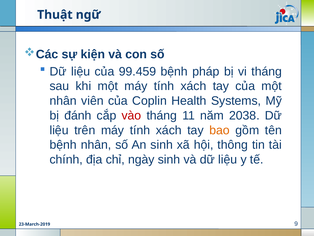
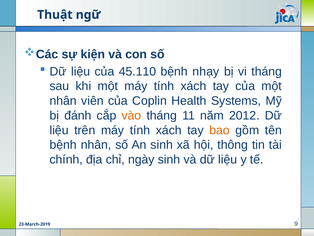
99.459: 99.459 -> 45.110 (137, 71)
pháp: pháp -> nhạy (206, 71)
vào colour: red -> orange (131, 115)
2038: 2038 -> 2012 (244, 115)
